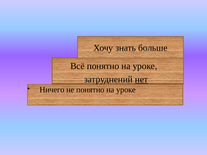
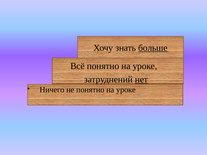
больше underline: none -> present (153, 48)
